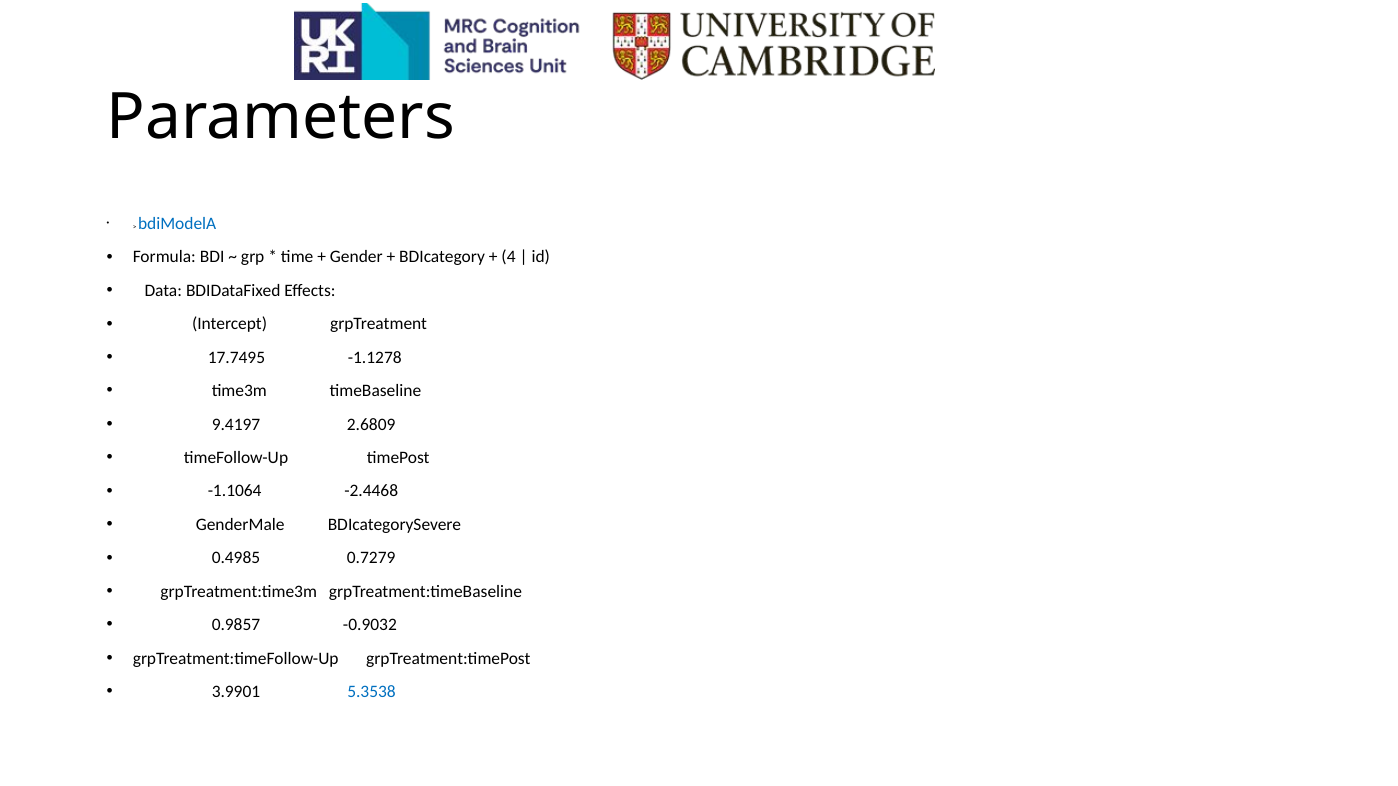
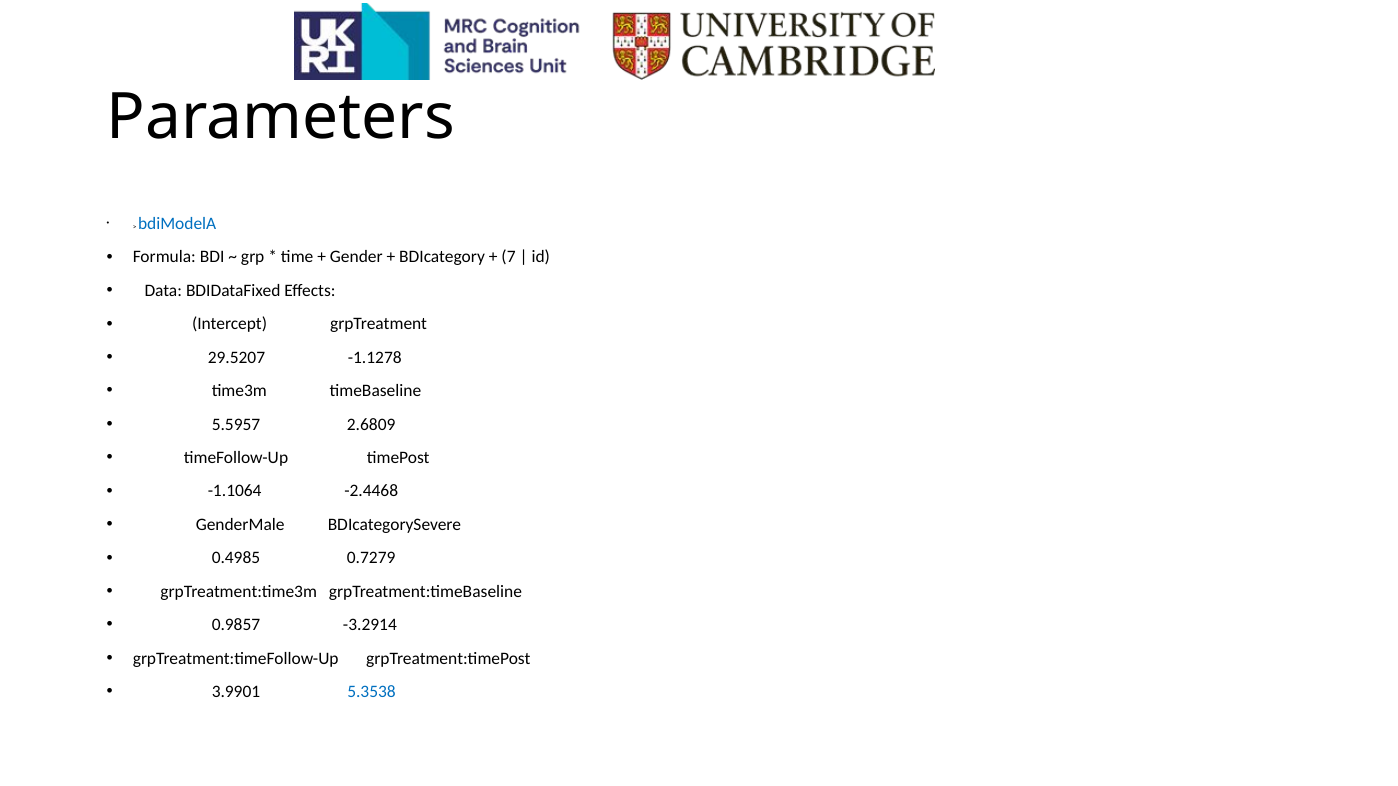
4: 4 -> 7 (509, 257)
17.7495: 17.7495 -> 29.5207 (236, 358)
9.4197: 9.4197 -> 5.5957 (236, 425)
-0.9032: -0.9032 -> -3.2914 (370, 625)
